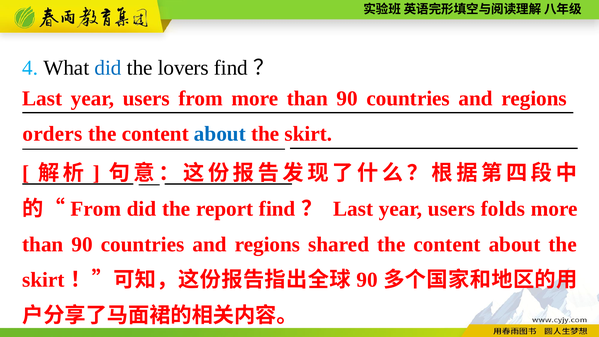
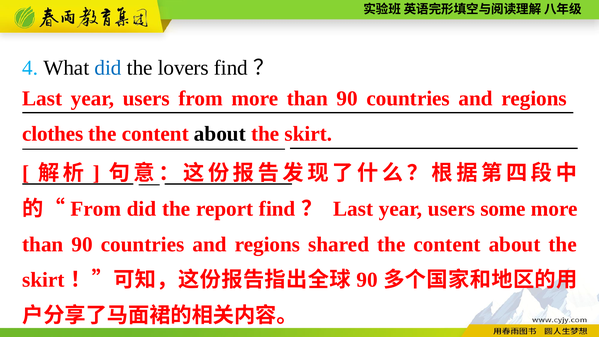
orders: orders -> clothes (53, 134)
about colour: blue -> black (220, 134)
folds: folds -> some (503, 209)
